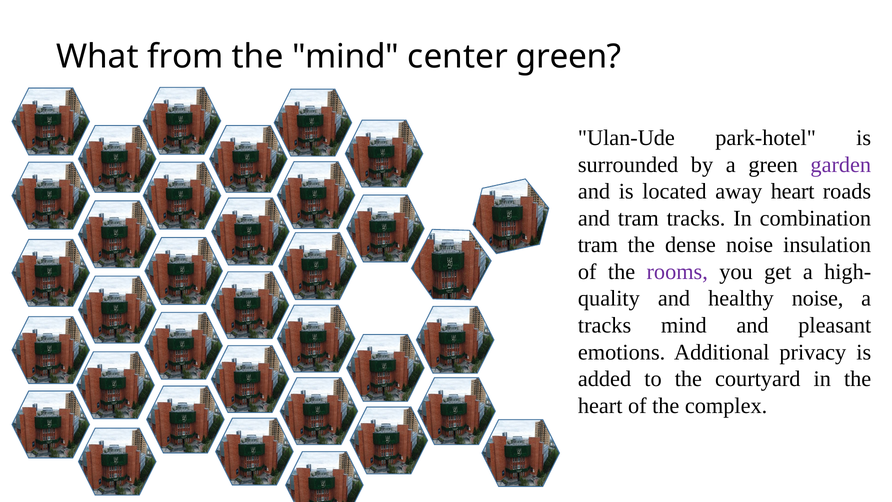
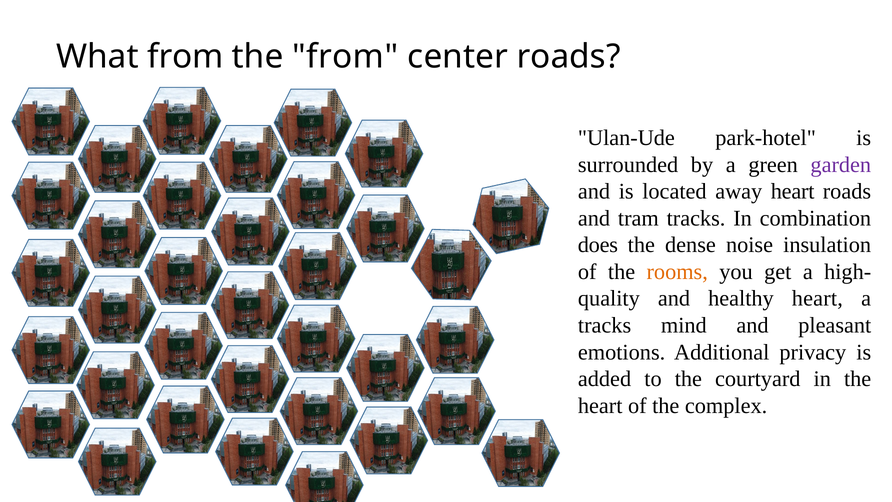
the mind: mind -> from (345, 57)
center green: green -> roads (569, 57)
tram: tram -> does (598, 245)
rooms colour: purple -> orange (677, 272)
healthy noise: noise -> heart (817, 298)
